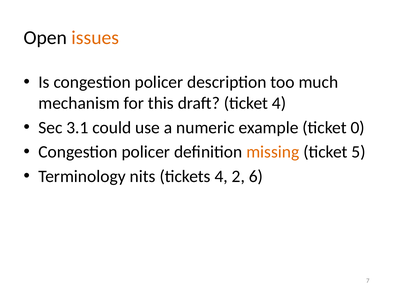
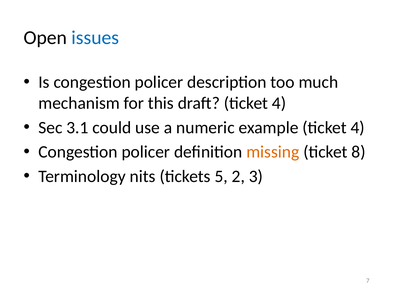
issues colour: orange -> blue (95, 38)
example ticket 0: 0 -> 4 (358, 128)
5: 5 -> 8 (359, 152)
tickets 4: 4 -> 5 (221, 177)
6: 6 -> 3 (256, 177)
